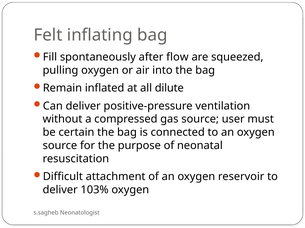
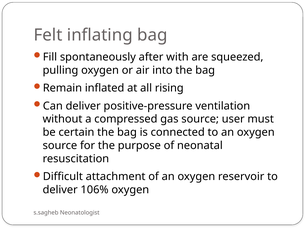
flow: flow -> with (177, 57)
dilute: dilute -> rising (169, 88)
103%: 103% -> 106% (95, 190)
